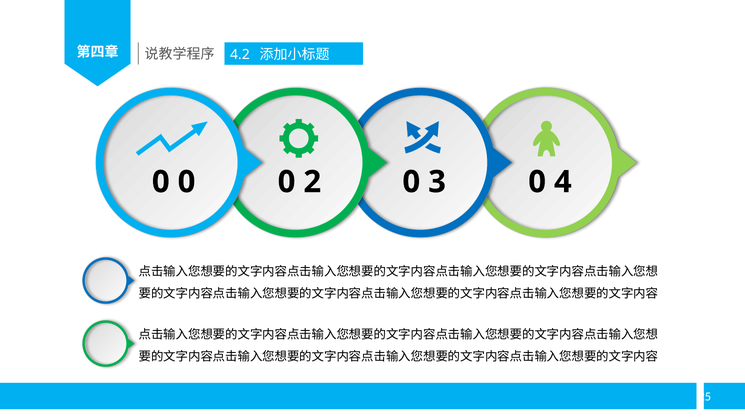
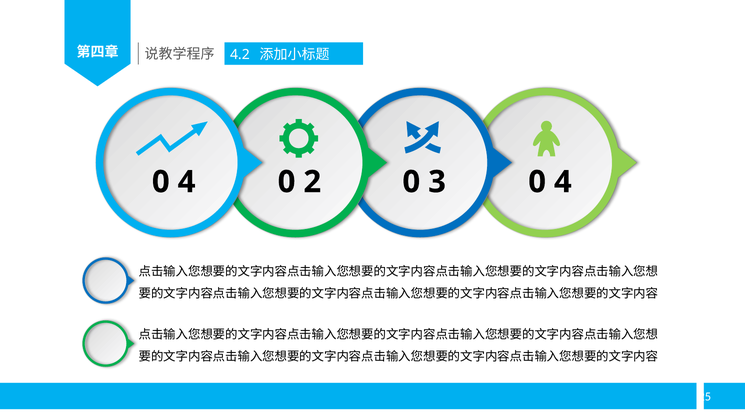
0: 0 -> 4 (187, 182)
